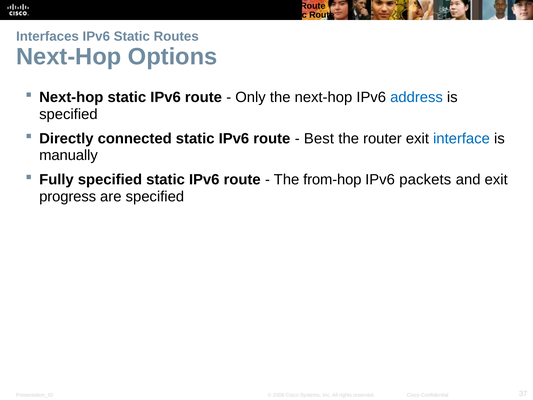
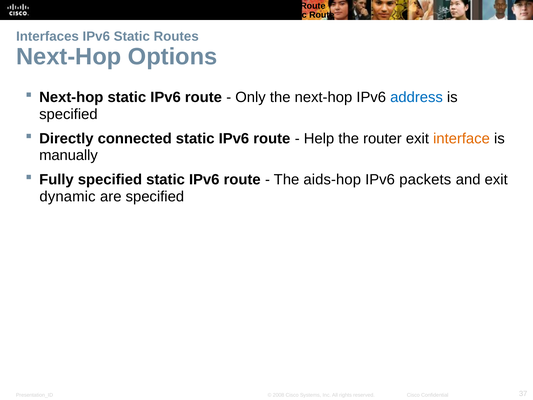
Best: Best -> Help (319, 138)
interface colour: blue -> orange (461, 138)
from-hop: from-hop -> aids-hop (332, 180)
progress: progress -> dynamic (68, 196)
